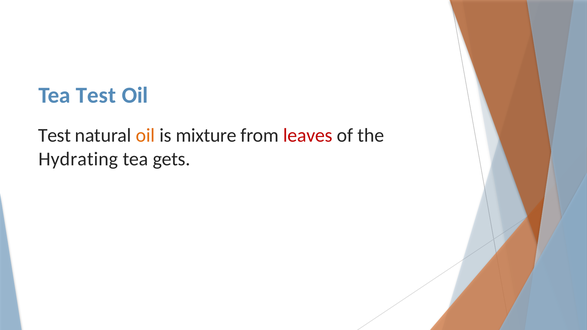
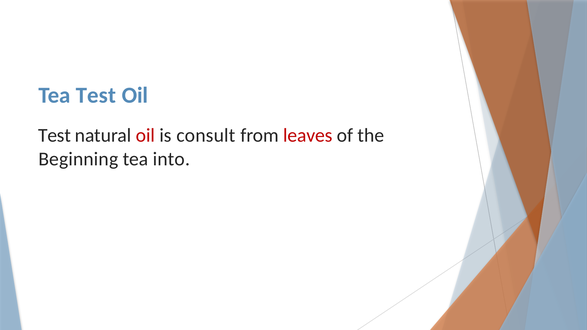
oil colour: orange -> red (145, 136)
mixture: mixture -> consult (206, 136)
Hydrating: Hydrating -> Beginning (78, 159)
gets: gets -> into (171, 159)
